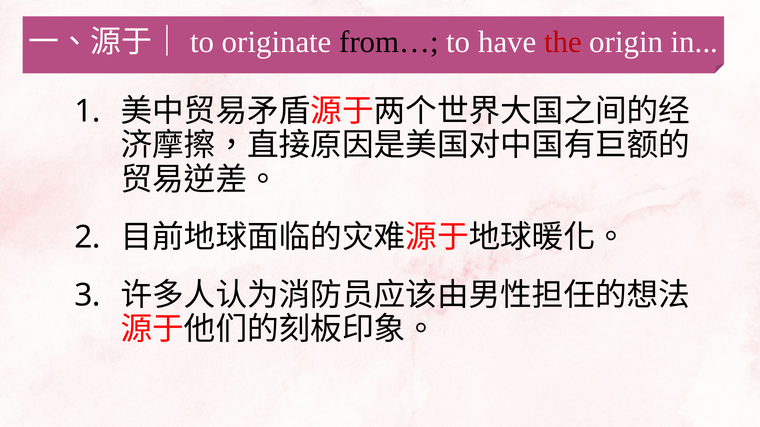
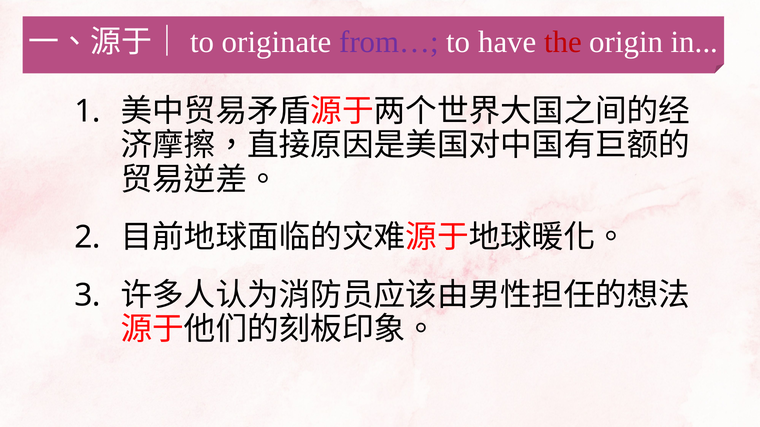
from… colour: black -> purple (389, 42)
